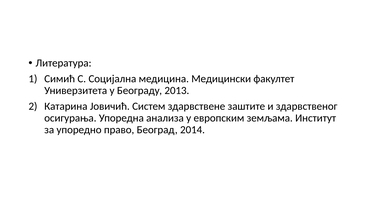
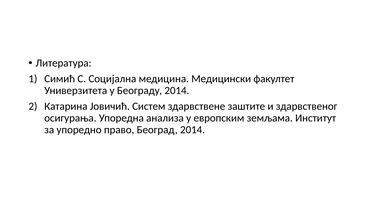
Београду 2013: 2013 -> 2014 (177, 91)
